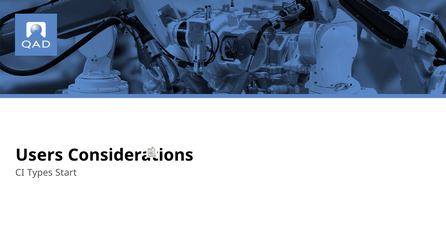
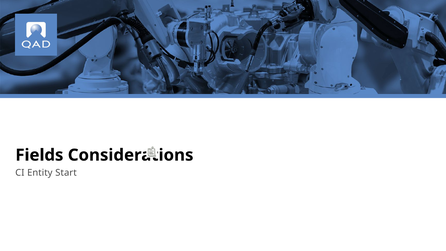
Users: Users -> Fields (39, 155)
Types: Types -> Entity (40, 173)
